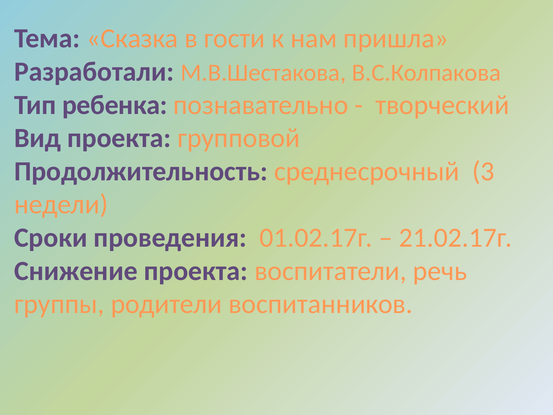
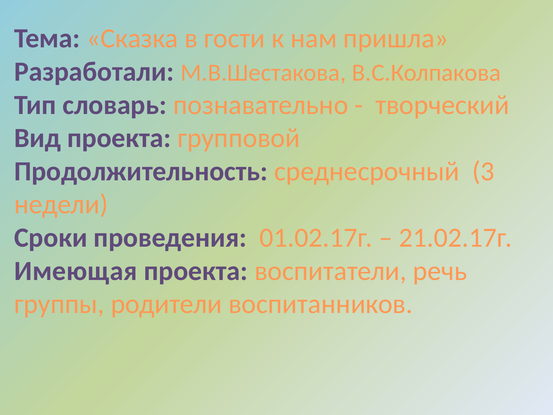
ребенка: ребенка -> словарь (115, 105)
Снижение: Снижение -> Имеющая (76, 271)
